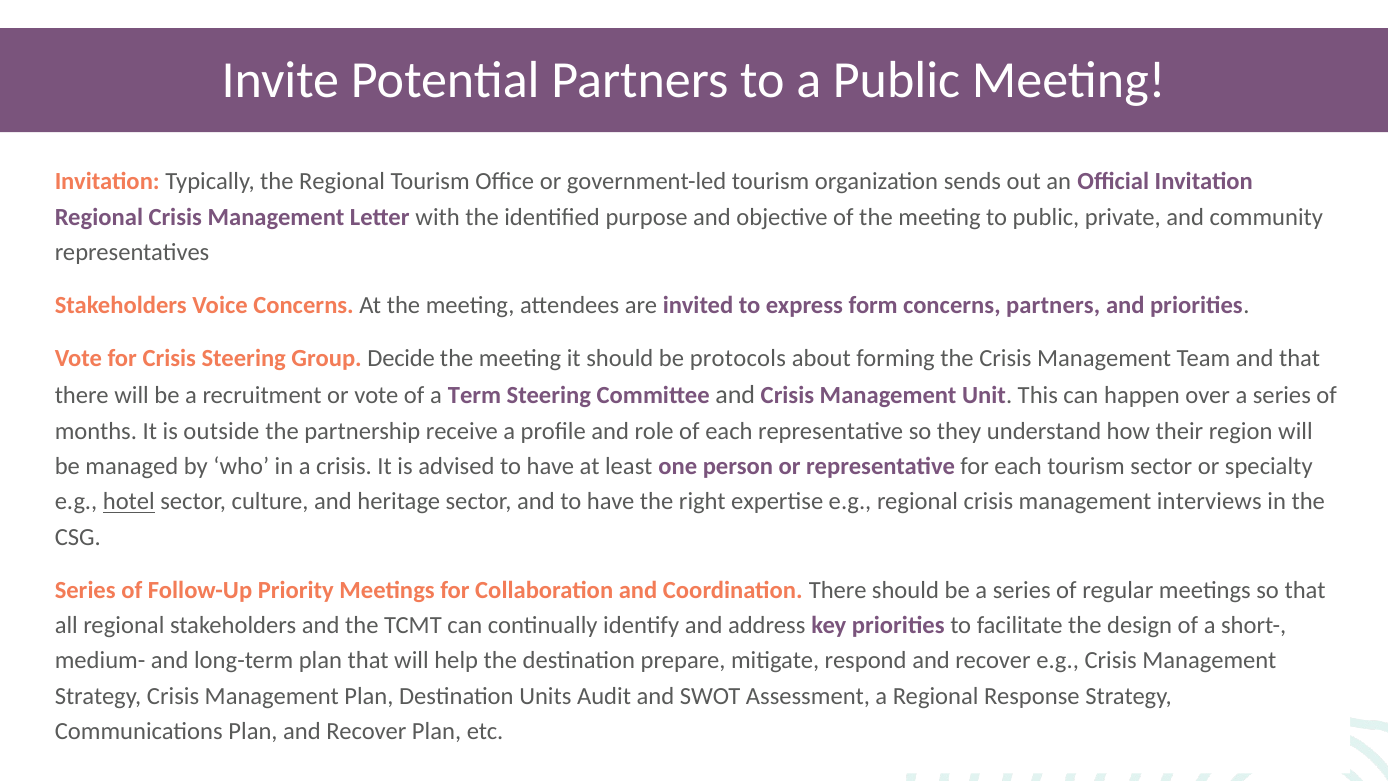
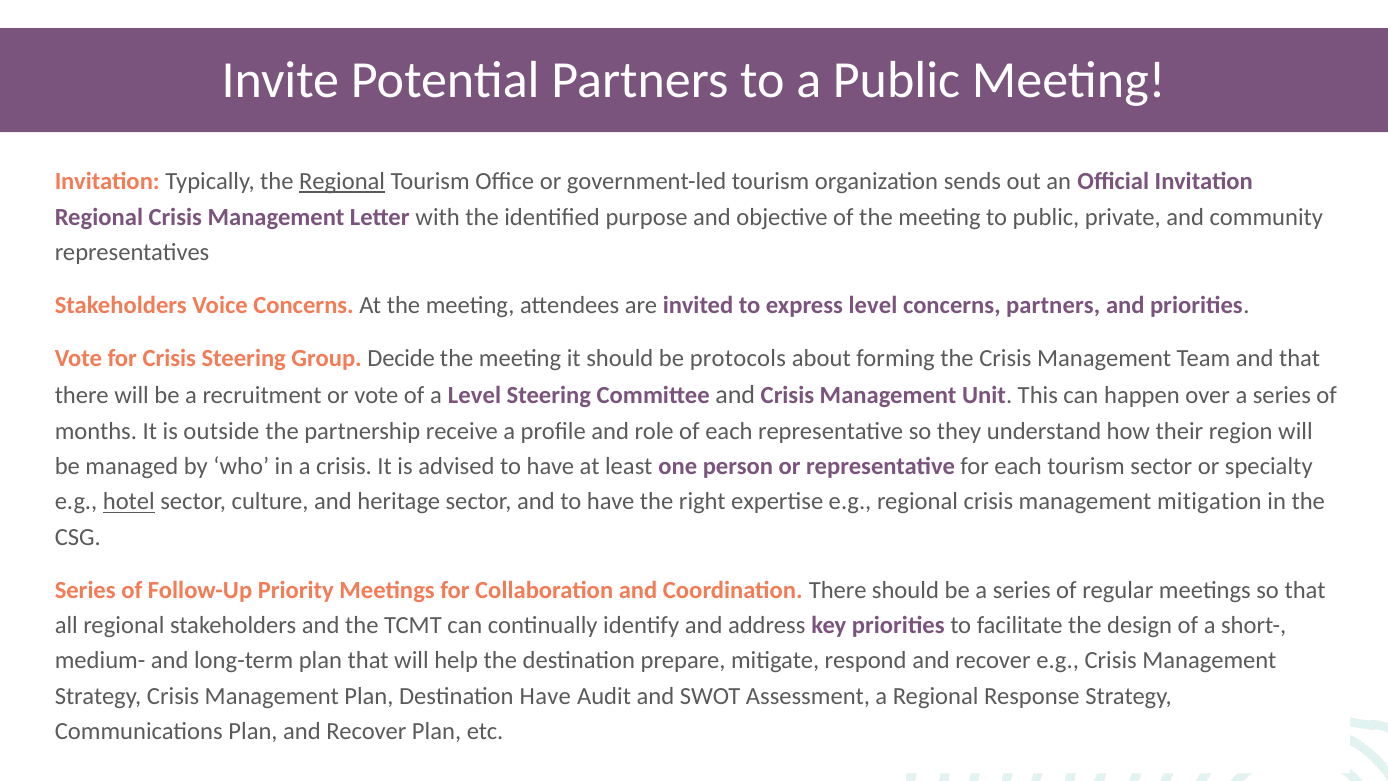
Regional underline: none -> present (342, 182)
express form: form -> level (873, 305)
a Term: Term -> Level (474, 395)
interviews: interviews -> mitigation (1209, 502)
Destination Units: Units -> Have (545, 696)
